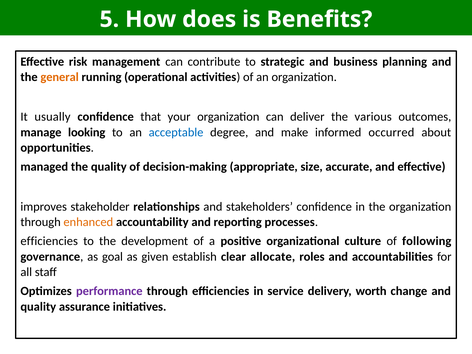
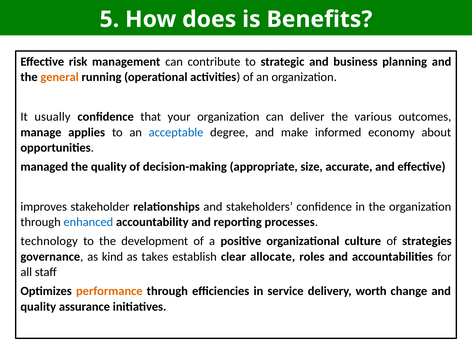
looking: looking -> applies (87, 132)
occurred: occurred -> economy (391, 132)
enhanced colour: orange -> blue (88, 222)
efficiencies: efficiencies -> technology (49, 241)
following: following -> strategies (427, 241)
goal: goal -> kind (112, 257)
given: given -> takes (155, 257)
performance colour: purple -> orange (109, 291)
